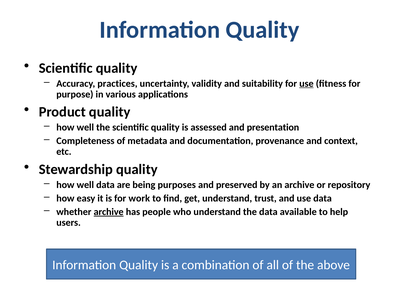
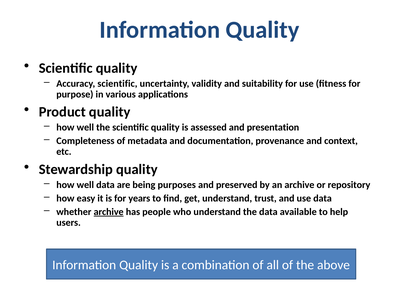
Accuracy practices: practices -> scientific (117, 84)
use underline: present -> none (306, 84)
work: work -> years (139, 198)
